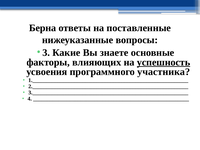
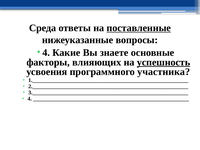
Берна: Берна -> Среда (43, 28)
поставленные underline: none -> present (139, 28)
3: 3 -> 4 (46, 53)
